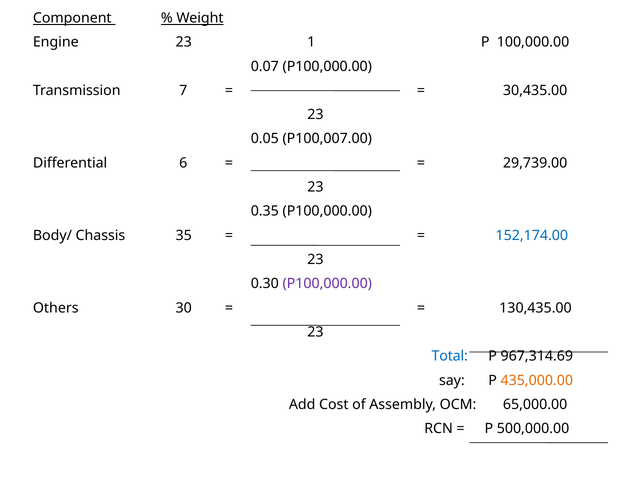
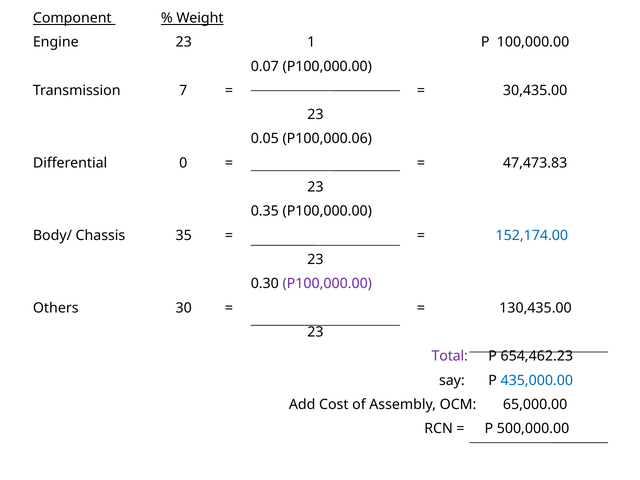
P100,007.00: P100,007.00 -> P100,000.06 (327, 139)
6: 6 -> 0 (183, 163)
29,739.00: 29,739.00 -> 47,473.83 (535, 163)
Total colour: blue -> purple (450, 356)
967,314.69: 967,314.69 -> 654,462.23 (537, 356)
435,000.00 colour: orange -> blue (537, 380)
